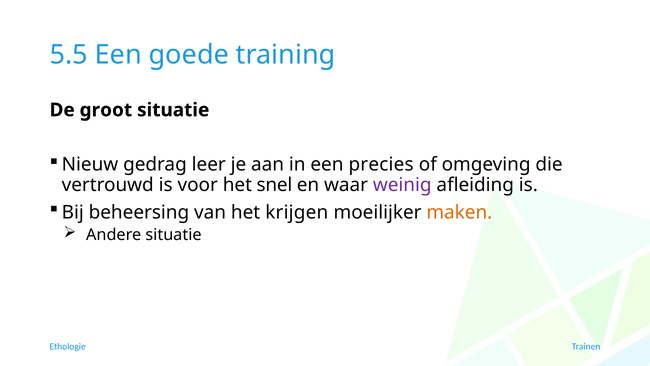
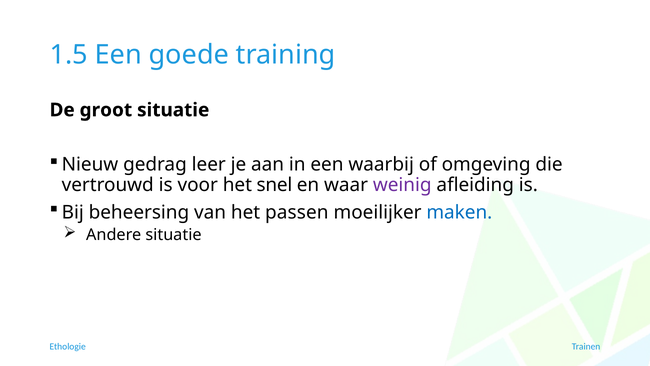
5.5: 5.5 -> 1.5 (69, 55)
precies: precies -> waarbij (381, 164)
krijgen: krijgen -> passen (297, 212)
maken colour: orange -> blue (459, 212)
